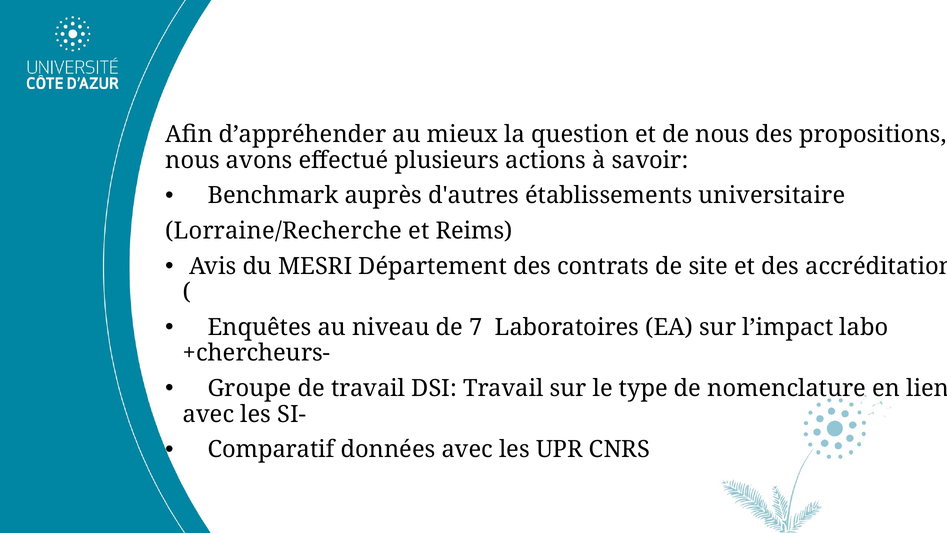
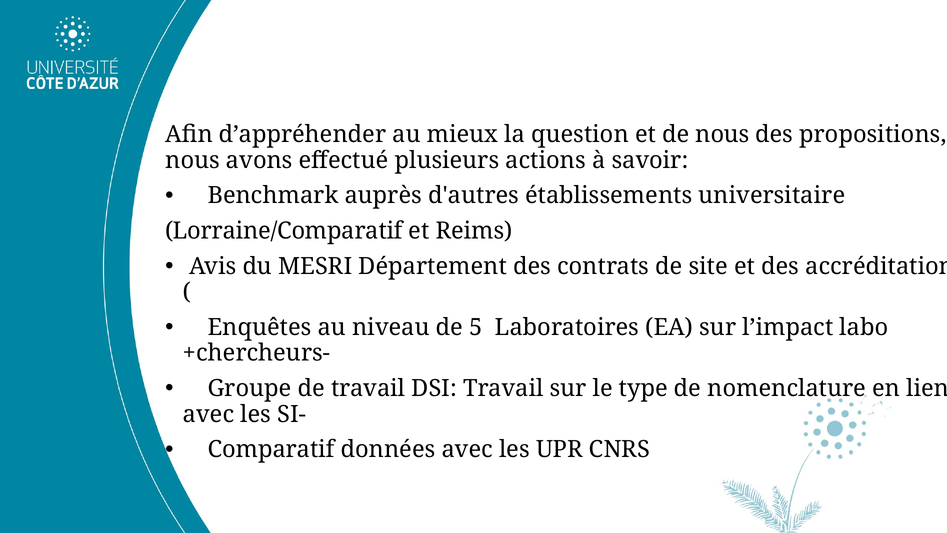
Lorraine/Recherche: Lorraine/Recherche -> Lorraine/Comparatif (284, 231)
7: 7 -> 5 (476, 327)
